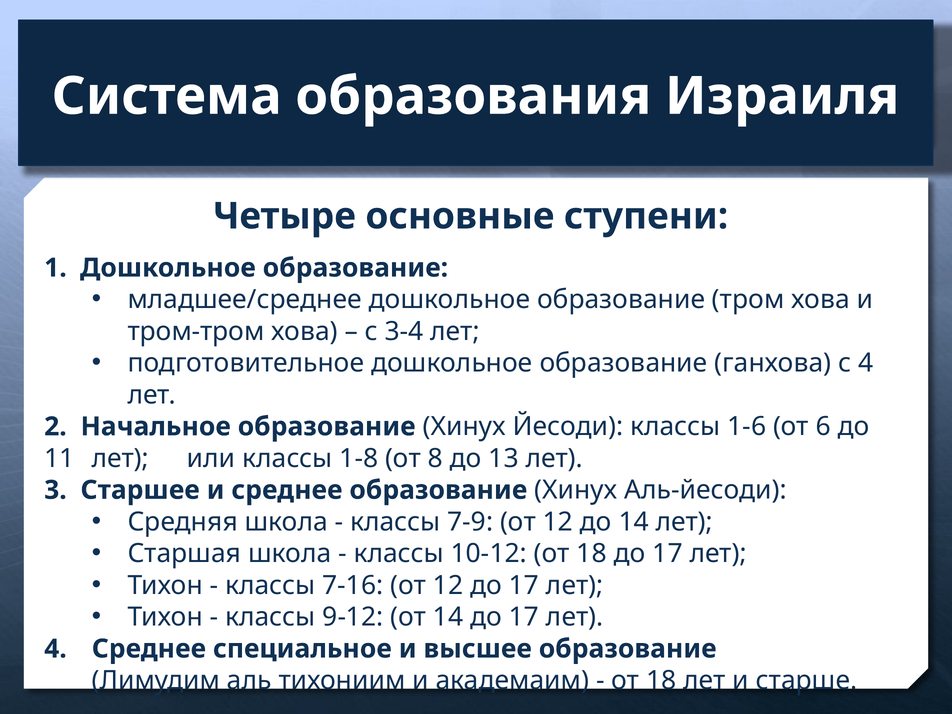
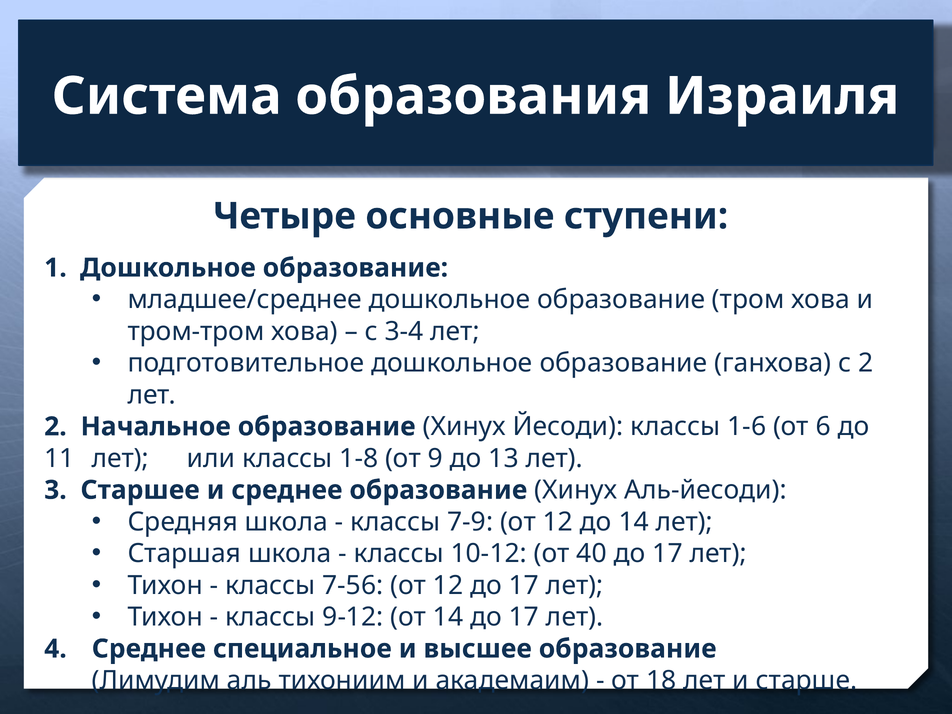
с 4: 4 -> 2 (866, 363)
8: 8 -> 9 (435, 458)
10-12 от 18: 18 -> 40 (592, 554)
7-16: 7-16 -> 7-56 (353, 585)
